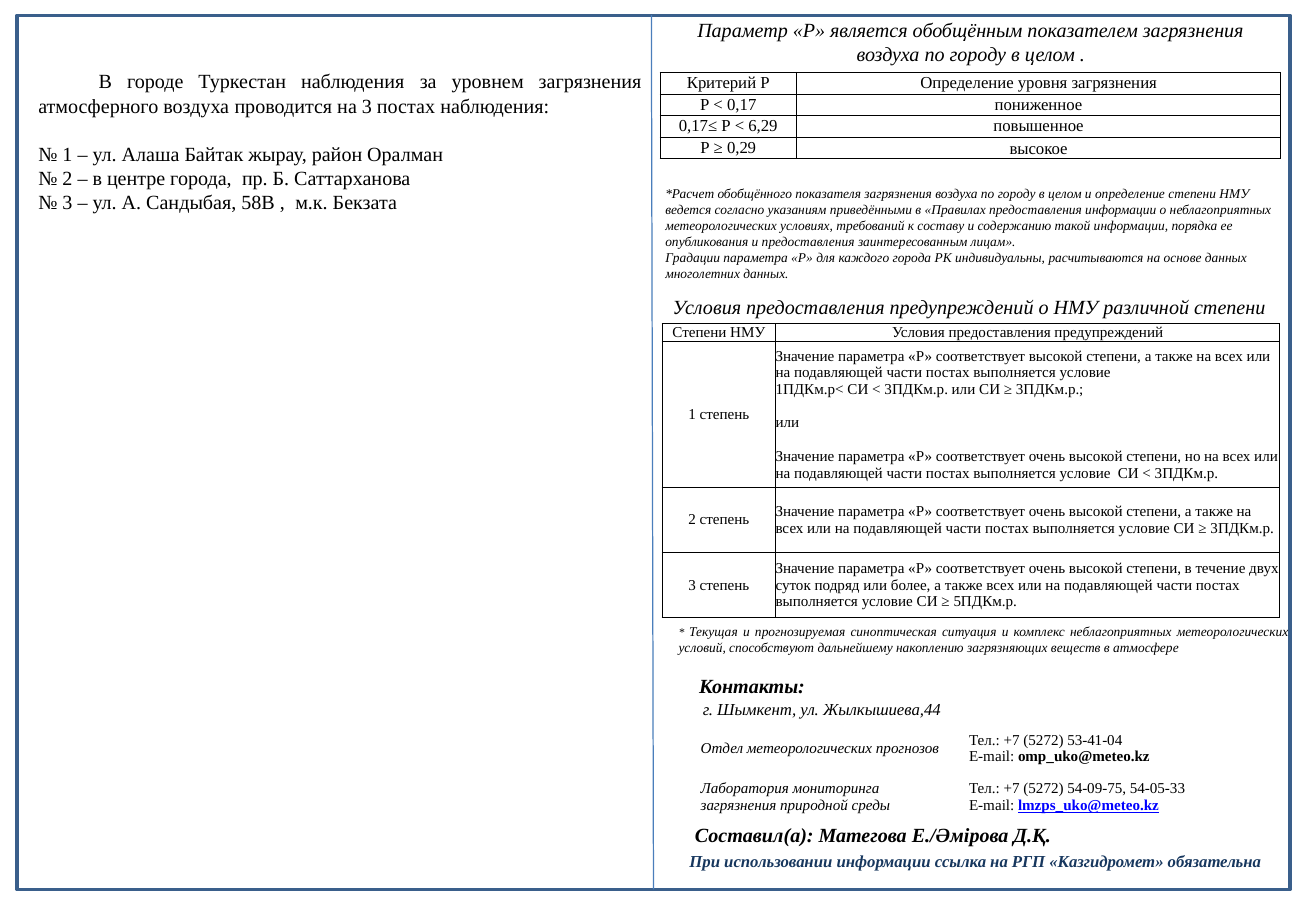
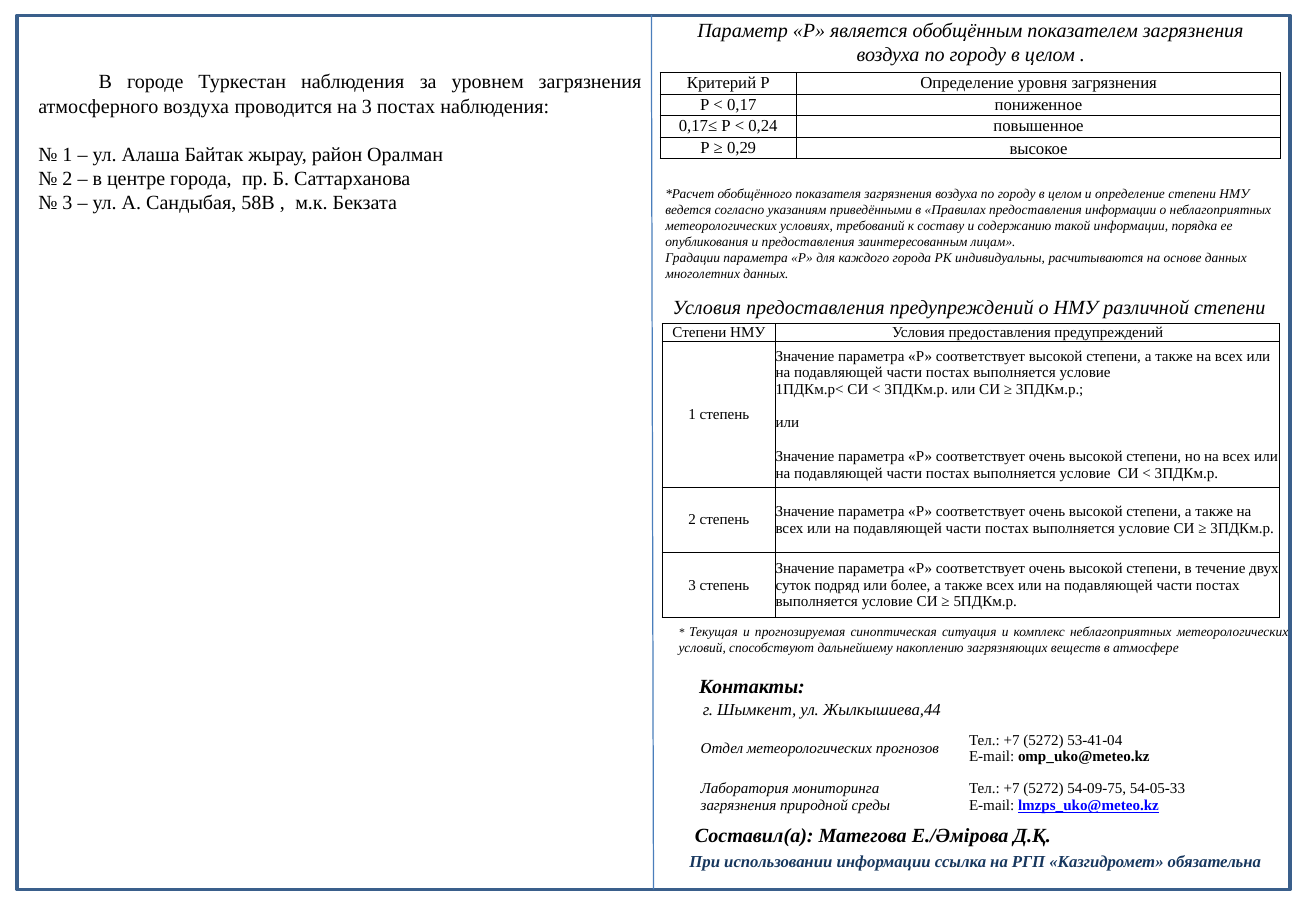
6,29: 6,29 -> 0,24 (763, 126)
